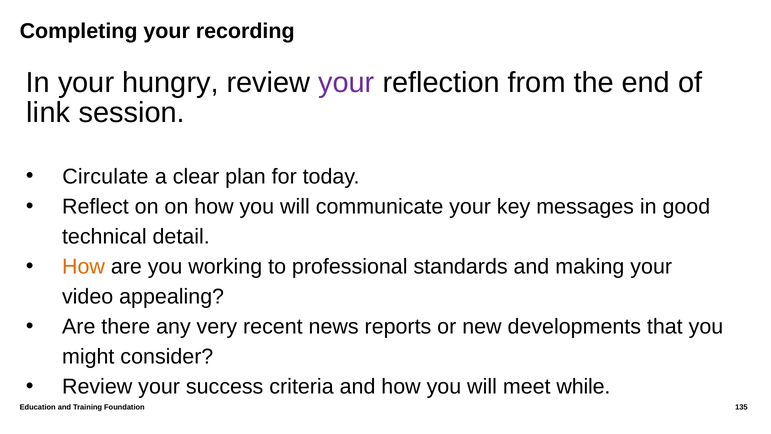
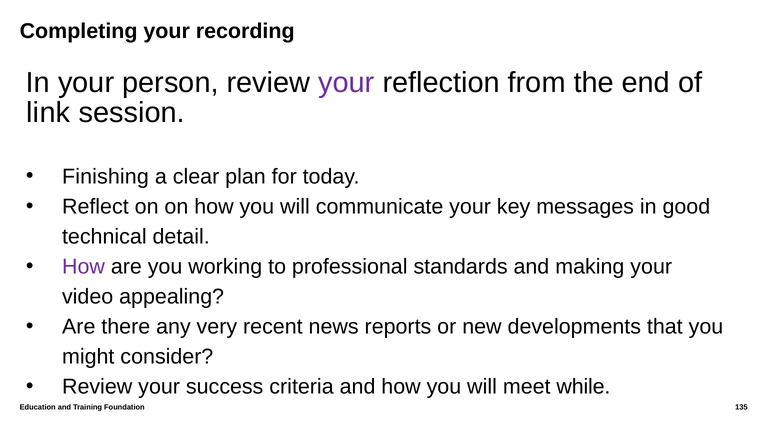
hungry: hungry -> person (170, 83)
Circulate: Circulate -> Finishing (105, 177)
How colour: orange -> purple (83, 266)
